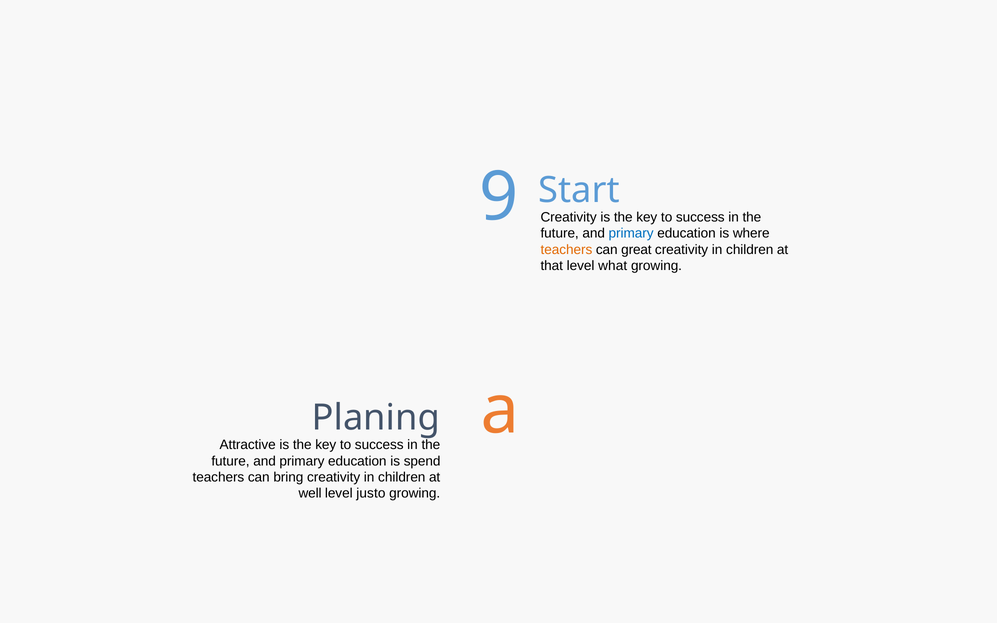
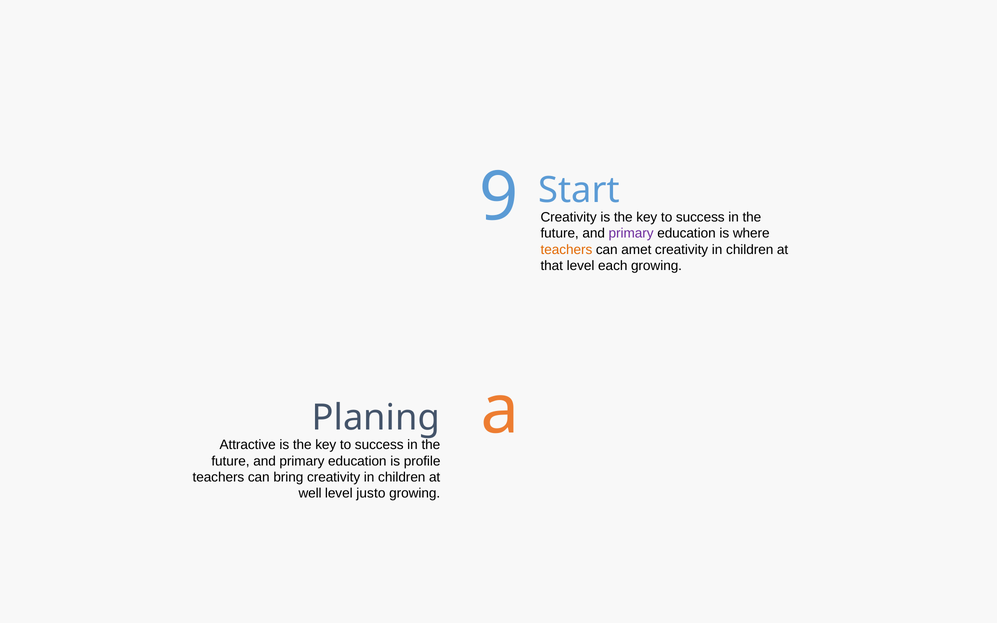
primary colour: blue -> purple (631, 234)
great: great -> amet (636, 250)
what: what -> each (613, 266)
spend: spend -> profile (422, 461)
